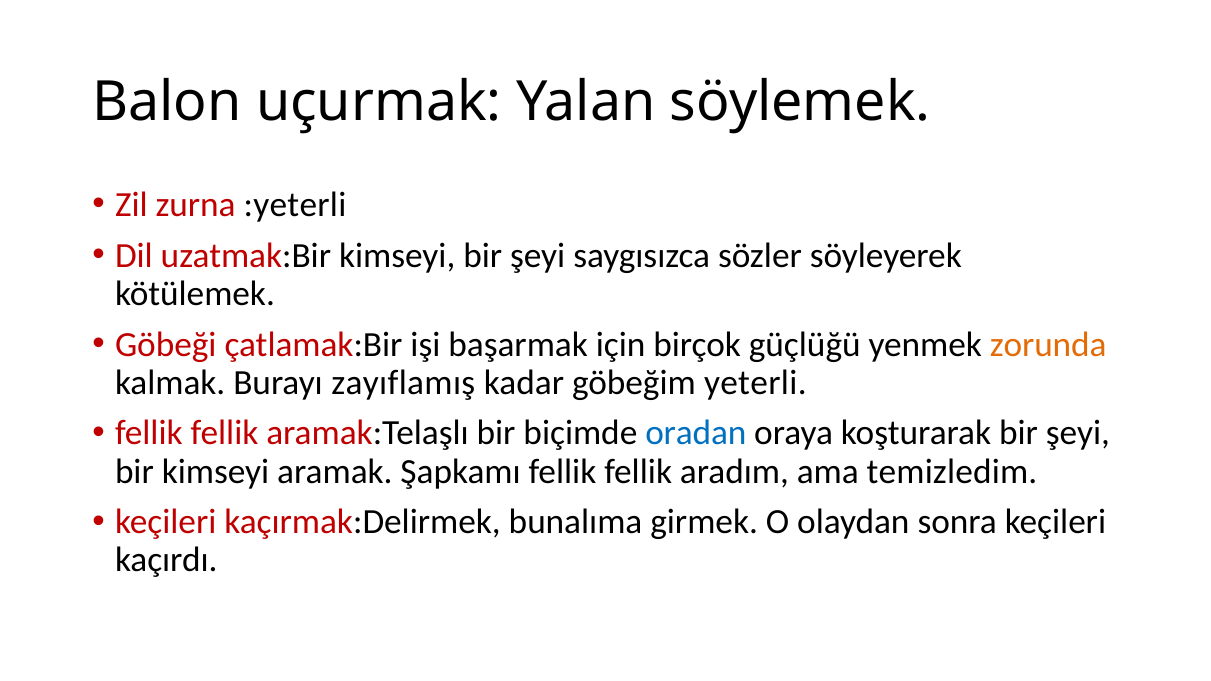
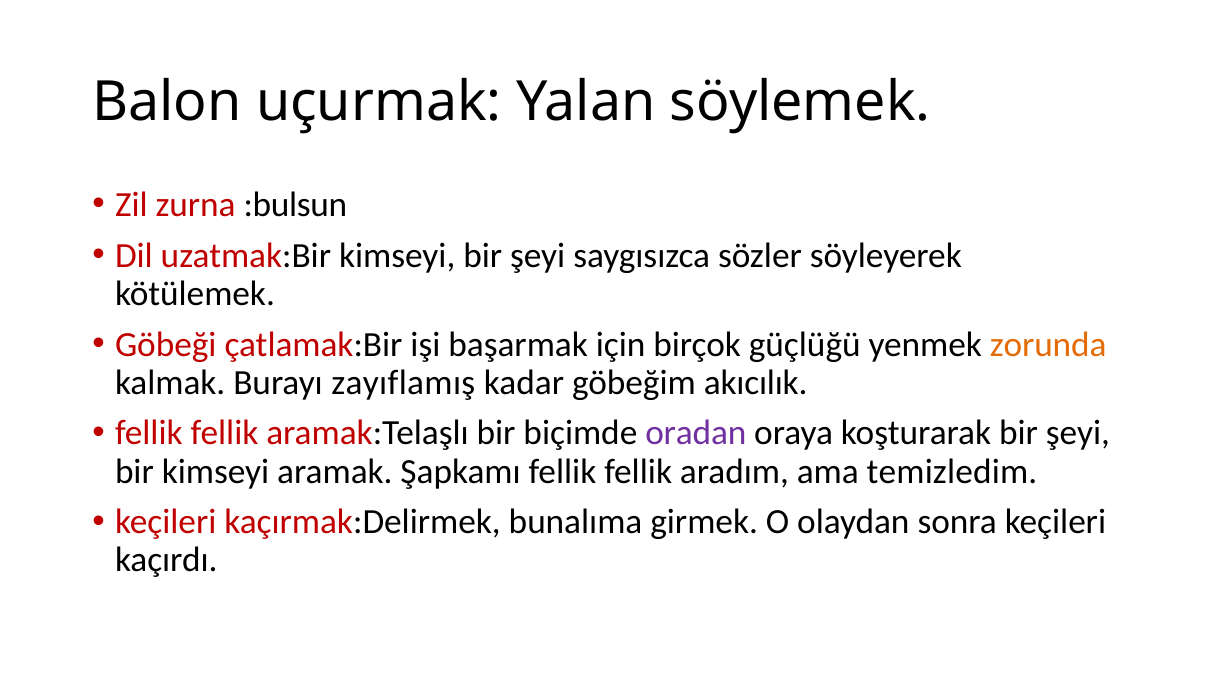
:yeterli: :yeterli -> :bulsun (295, 205)
yeterli: yeterli -> akıcılık (756, 383)
oradan colour: blue -> purple (696, 433)
